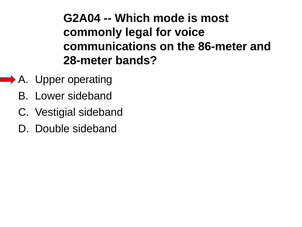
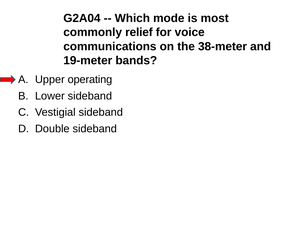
legal: legal -> relief (139, 32)
86-meter: 86-meter -> 38-meter (223, 46)
28-meter: 28-meter -> 19-meter (88, 60)
